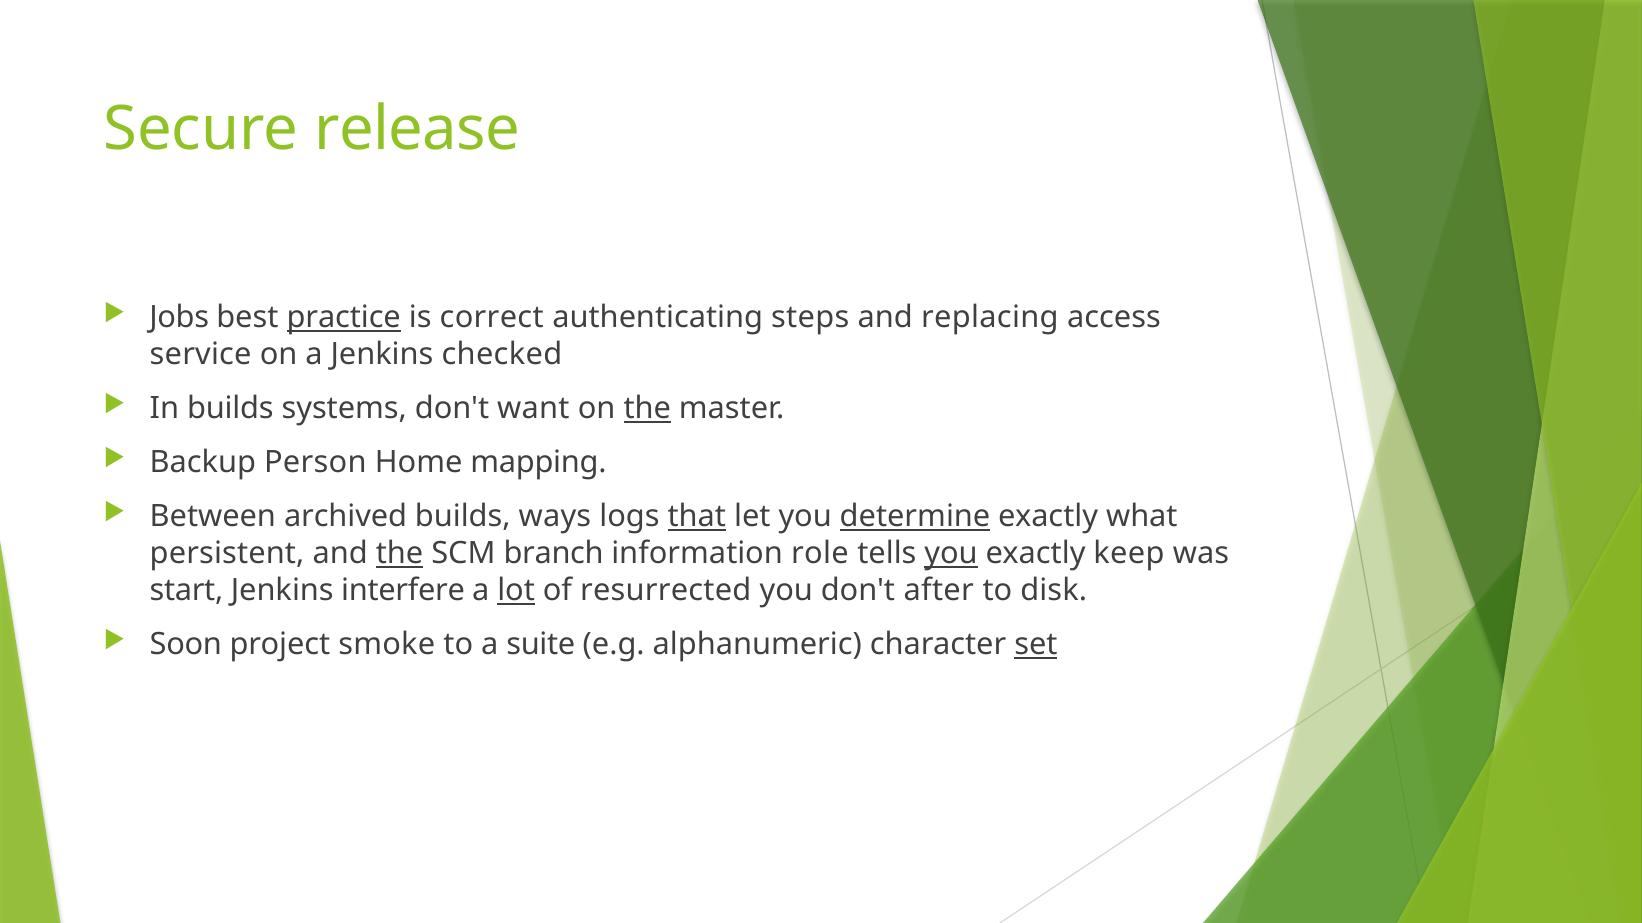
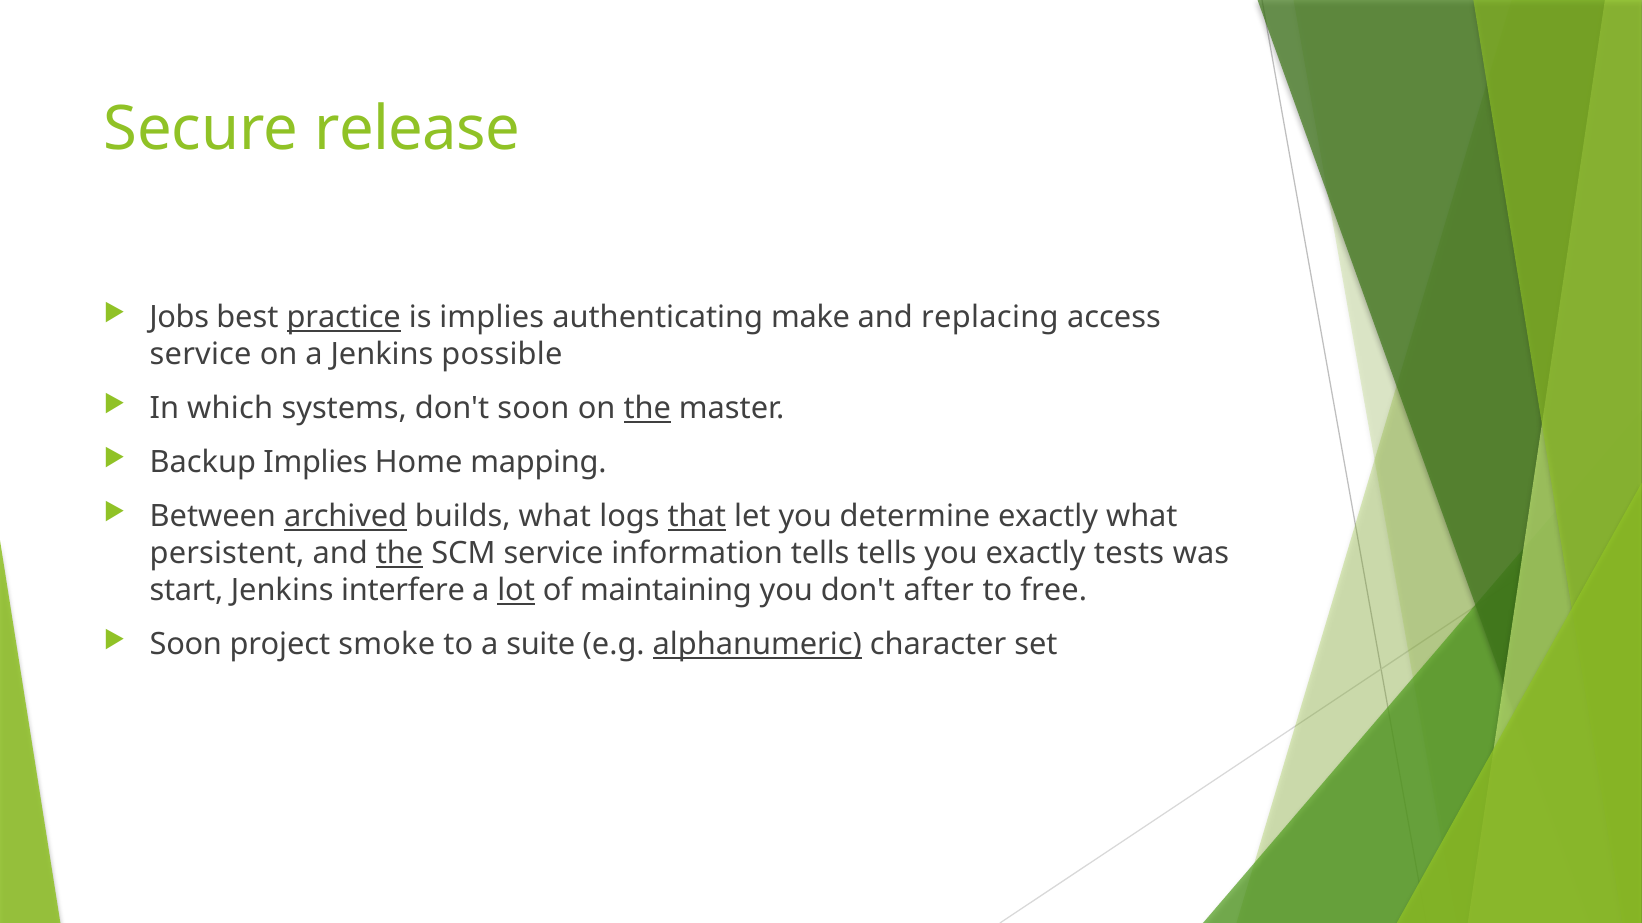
is correct: correct -> implies (492, 318)
steps: steps -> make (811, 318)
checked: checked -> possible (502, 355)
In builds: builds -> which (230, 409)
don't want: want -> soon (533, 409)
Backup Person: Person -> Implies (316, 463)
archived underline: none -> present (346, 517)
builds ways: ways -> what (555, 517)
determine underline: present -> none (915, 517)
SCM branch: branch -> service (554, 554)
information role: role -> tells (820, 554)
you underline: present -> none (951, 554)
keep: keep -> tests (1129, 554)
resurrected: resurrected -> maintaining (666, 591)
disk: disk -> free (1054, 591)
alphanumeric underline: none -> present (757, 645)
set underline: present -> none (1036, 645)
